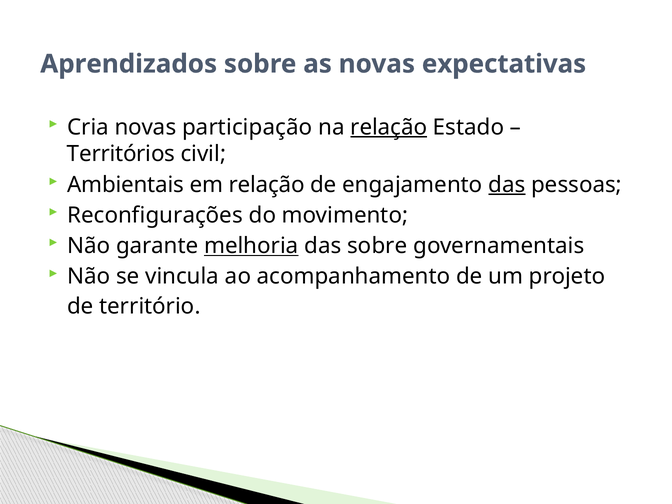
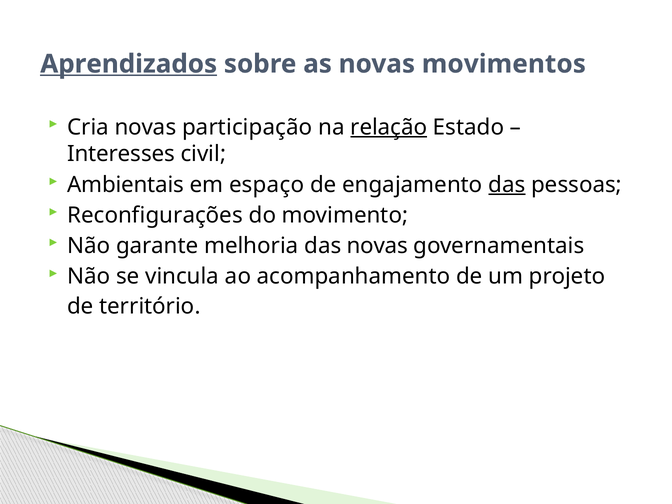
Aprendizados underline: none -> present (129, 64)
expectativas: expectativas -> movimentos (504, 64)
Territórios: Territórios -> Interesses (121, 154)
em relação: relação -> espaço (267, 185)
melhoria underline: present -> none (251, 246)
das sobre: sobre -> novas (377, 246)
